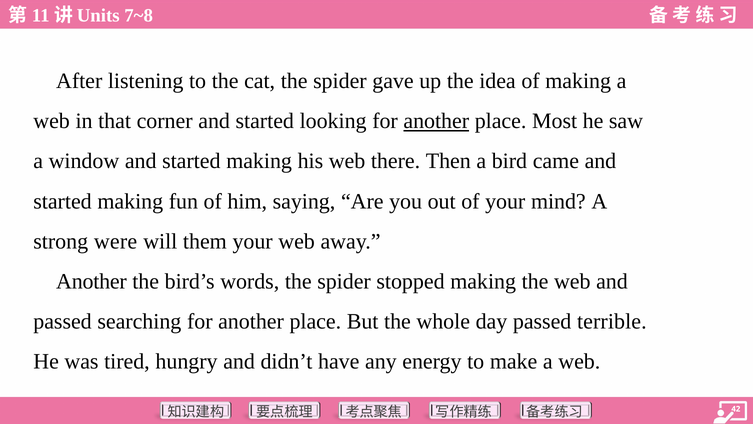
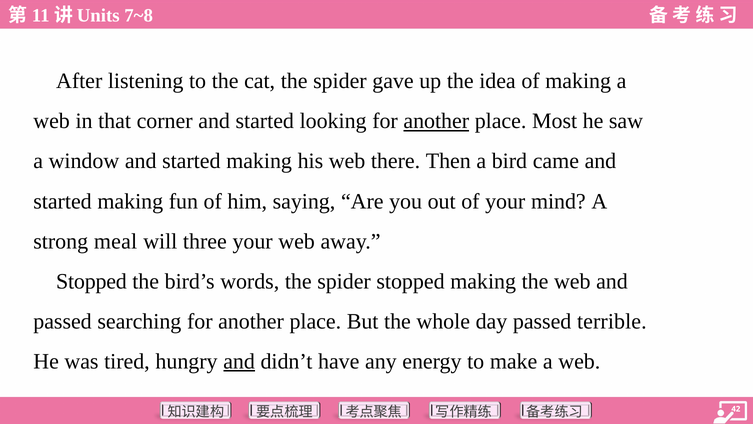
were: were -> meal (116, 241)
them: them -> three (205, 241)
Another: Another -> Stopped (91, 281)
and underline: none -> present (239, 361)
